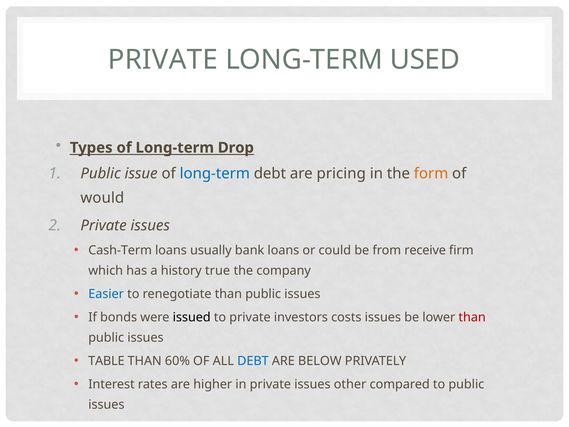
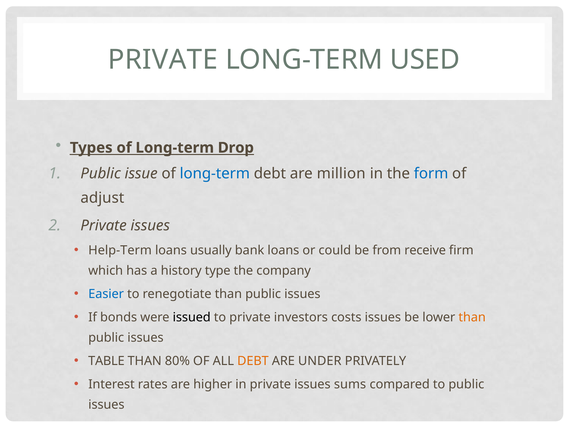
pricing: pricing -> million (341, 174)
form colour: orange -> blue (431, 174)
would: would -> adjust (102, 198)
Cash-Term: Cash-Term -> Help-Term (120, 250)
true: true -> type (218, 271)
than colour: red -> orange (472, 317)
60%: 60% -> 80% (177, 361)
DEBT colour: blue -> orange (253, 361)
BELOW: BELOW -> UNDER (320, 361)
other: other -> sums (350, 384)
